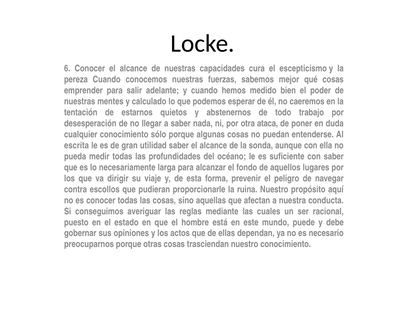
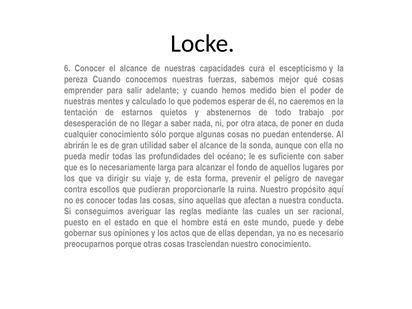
escrita: escrita -> abrirán (77, 145)
